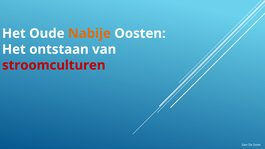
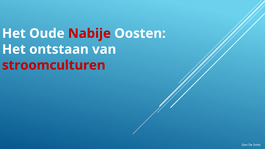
Nabije colour: orange -> red (89, 33)
